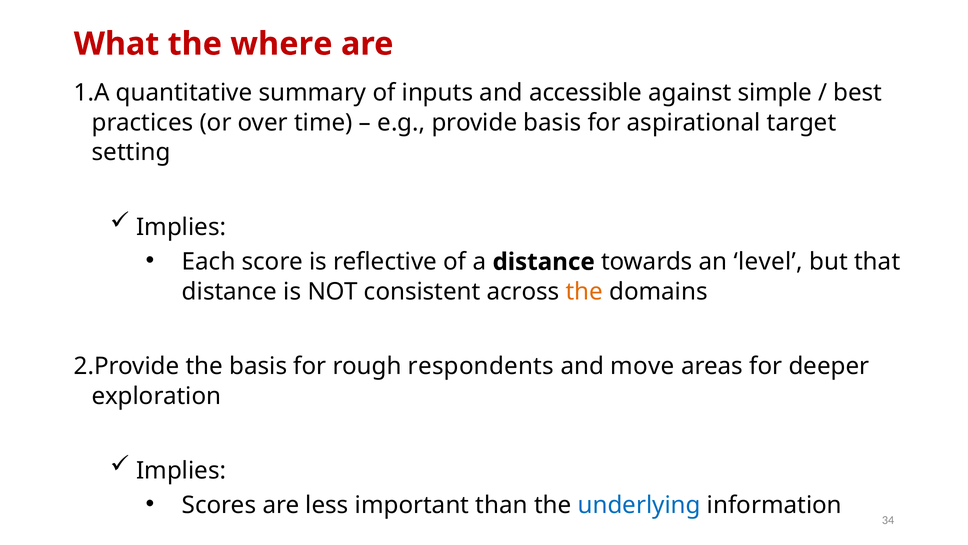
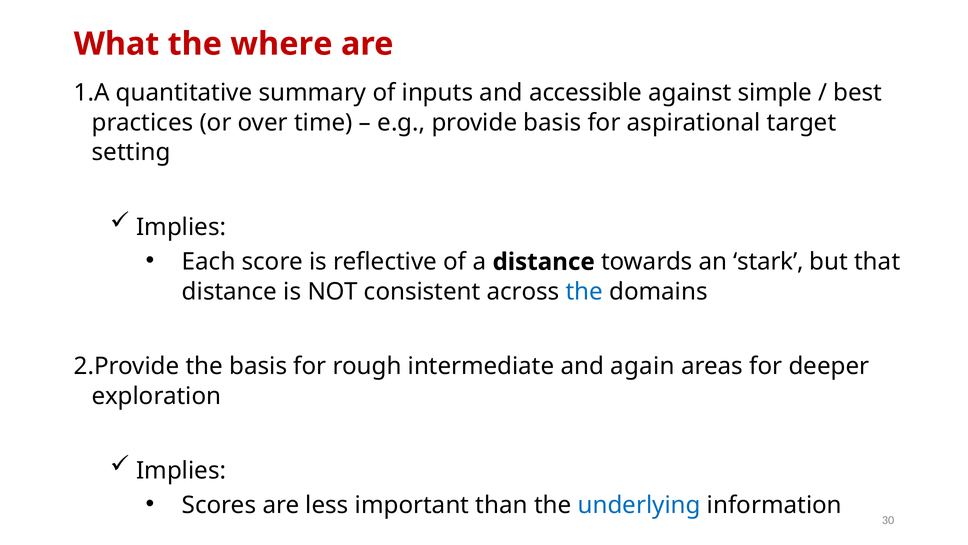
level: level -> stark (768, 262)
the colour: orange -> blue (584, 291)
respondents: respondents -> intermediate (481, 366)
move: move -> again (642, 366)
34: 34 -> 30 (888, 520)
